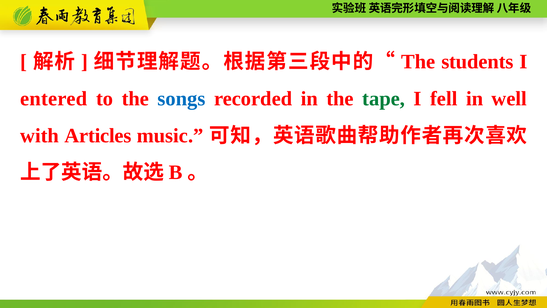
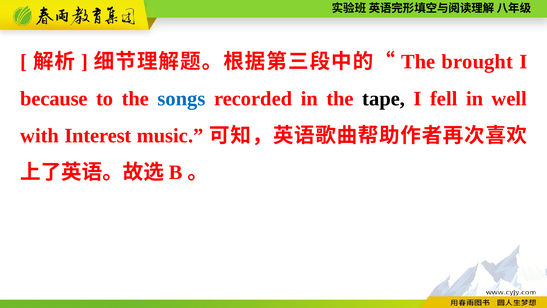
students: students -> brought (477, 62)
entered: entered -> because (54, 99)
tape colour: green -> black (384, 99)
Articles: Articles -> Interest (98, 135)
